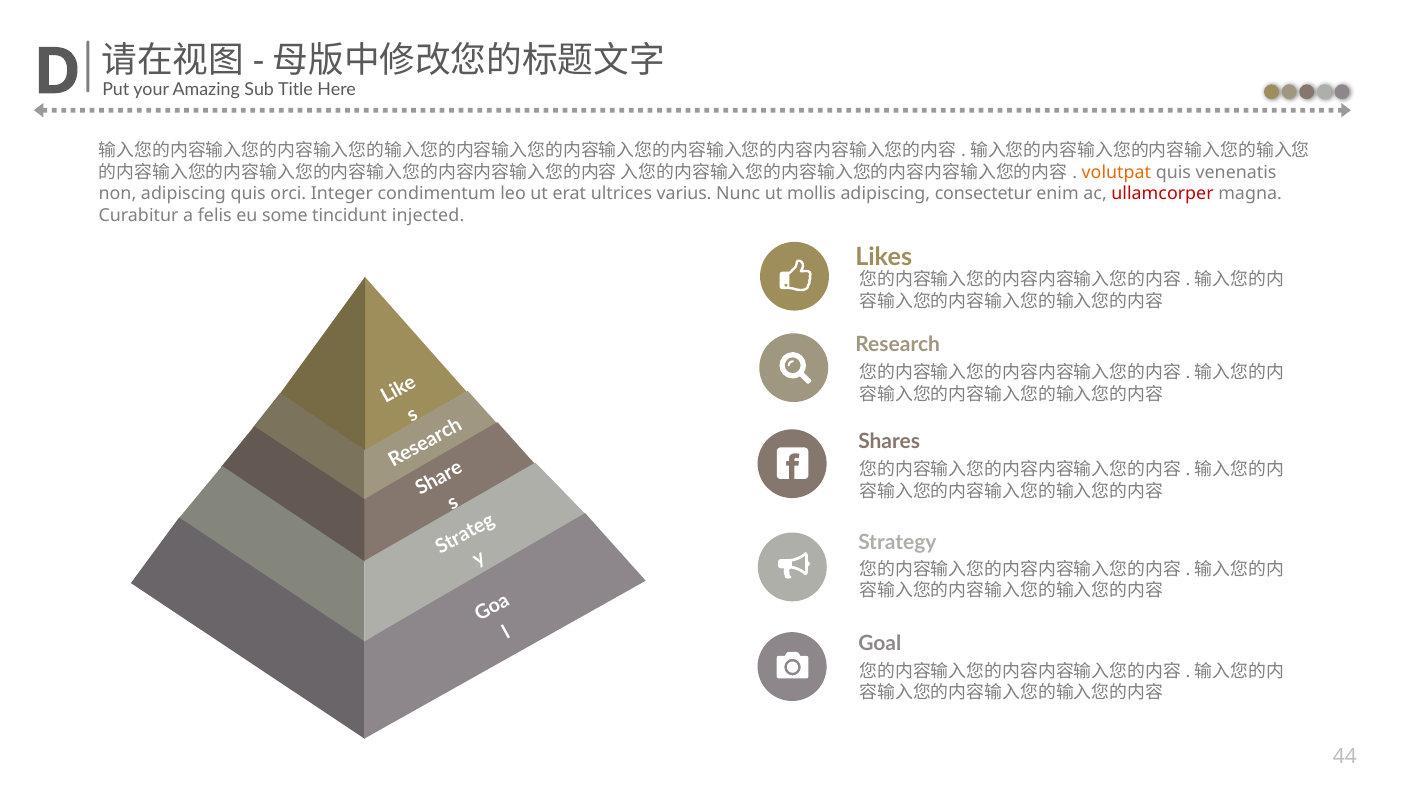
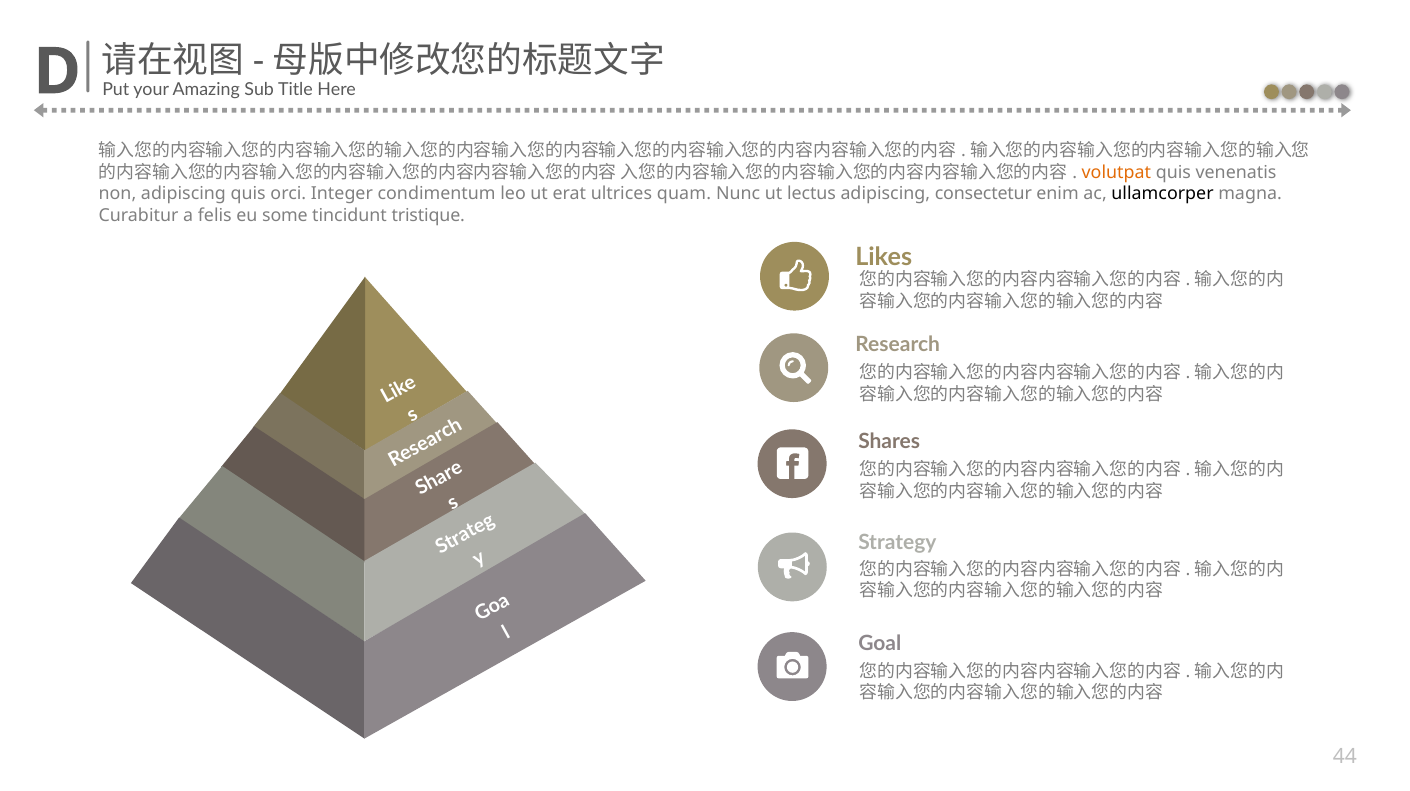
varius: varius -> quam (684, 194)
mollis: mollis -> lectus (811, 194)
ullamcorper colour: red -> black (1163, 194)
injected: injected -> tristique (428, 215)
